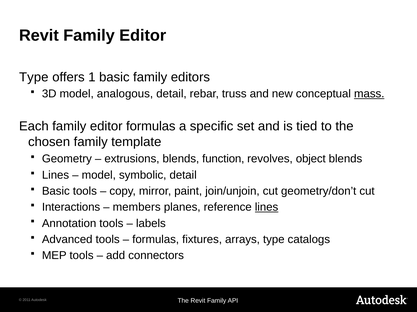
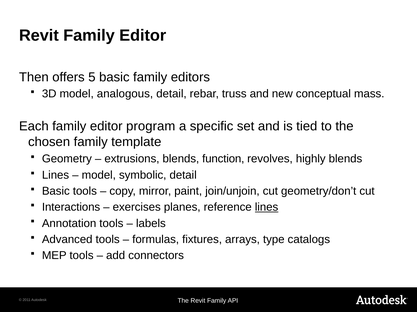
Type: Type -> Then (34, 78)
1: 1 -> 5 (92, 78)
mass underline: present -> none (369, 94)
editor formulas: formulas -> program (151, 127)
object: object -> highly (311, 159)
members: members -> exercises (137, 208)
